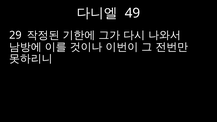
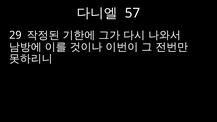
49: 49 -> 57 (132, 13)
